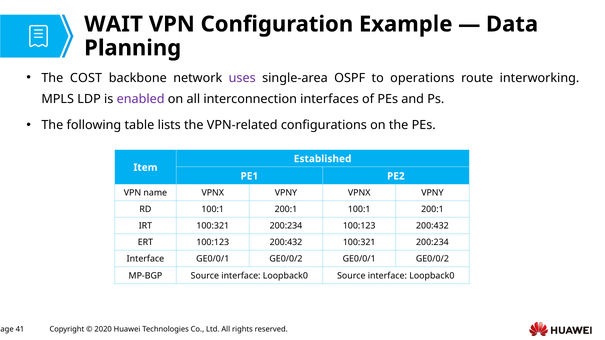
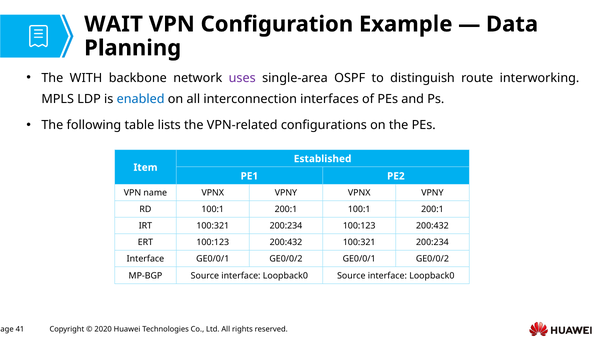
COST: COST -> WITH (86, 78)
operations: operations -> distinguish (423, 78)
enabled colour: purple -> blue (141, 99)
